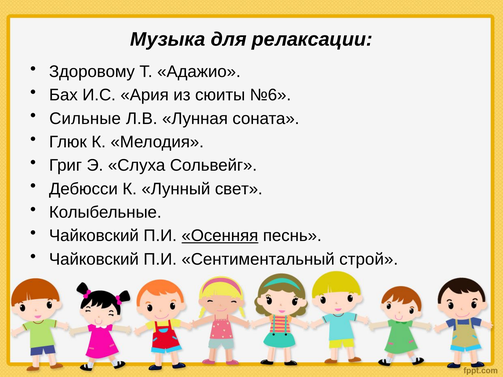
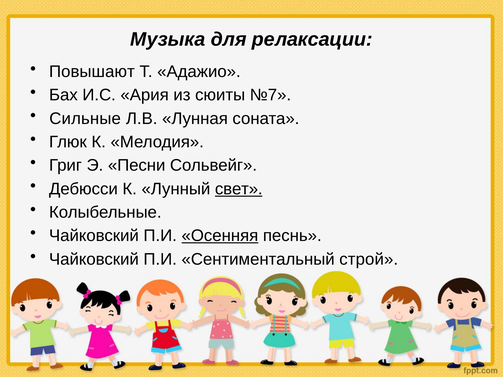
Здоровому: Здоровому -> Повышают (92, 72)
№6: №6 -> №7 (270, 95)
Слуха: Слуха -> Песни (137, 166)
свет underline: none -> present (239, 189)
